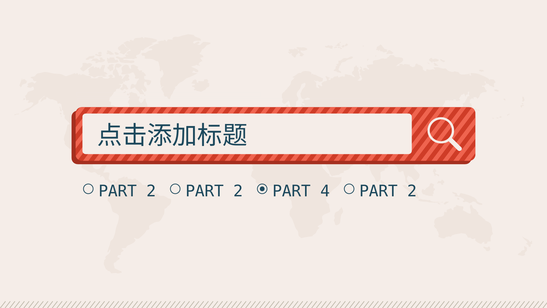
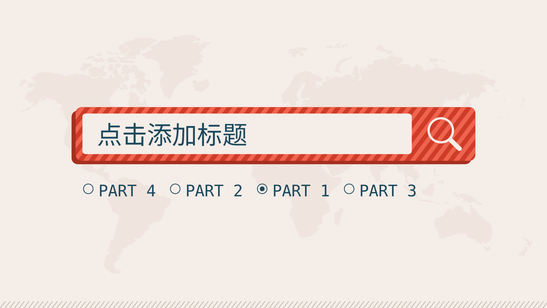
2: 2 -> 4 (151, 191)
4: 4 -> 1 (325, 191)
2: 2 -> 3 (412, 191)
